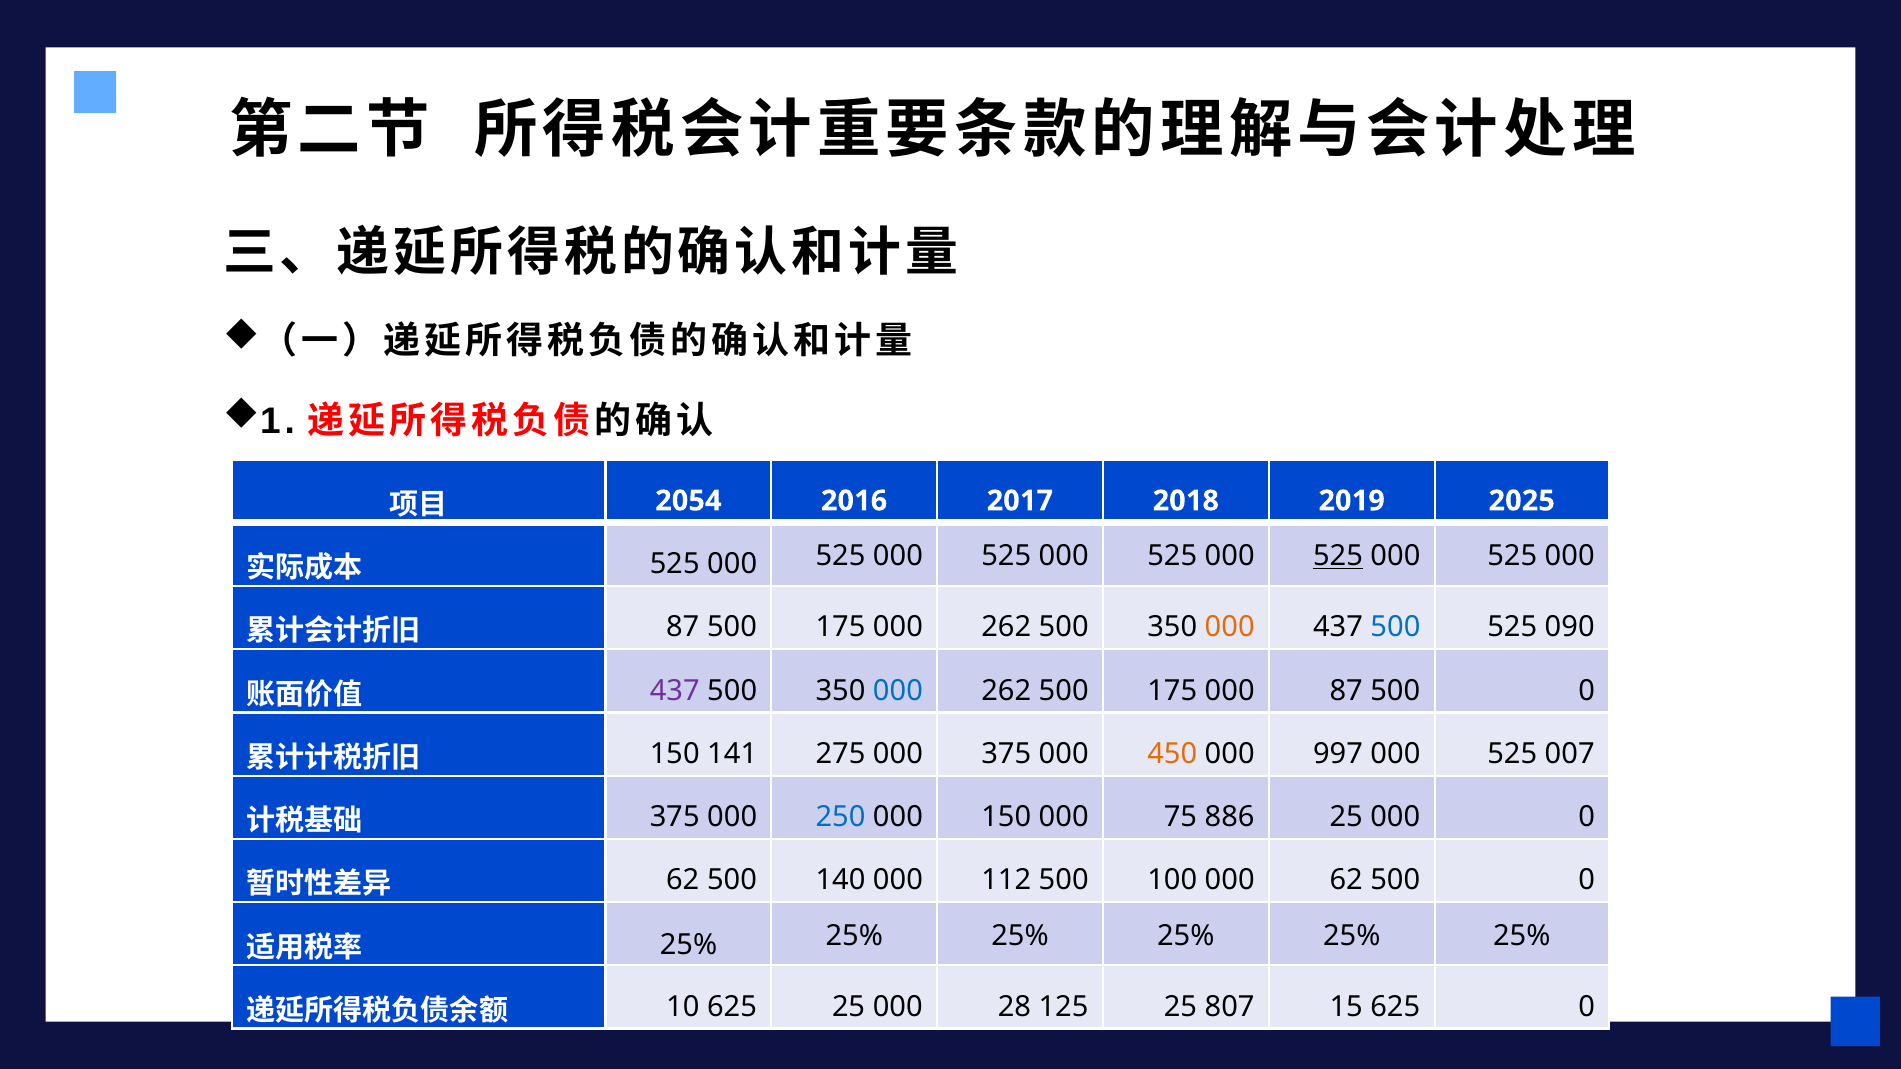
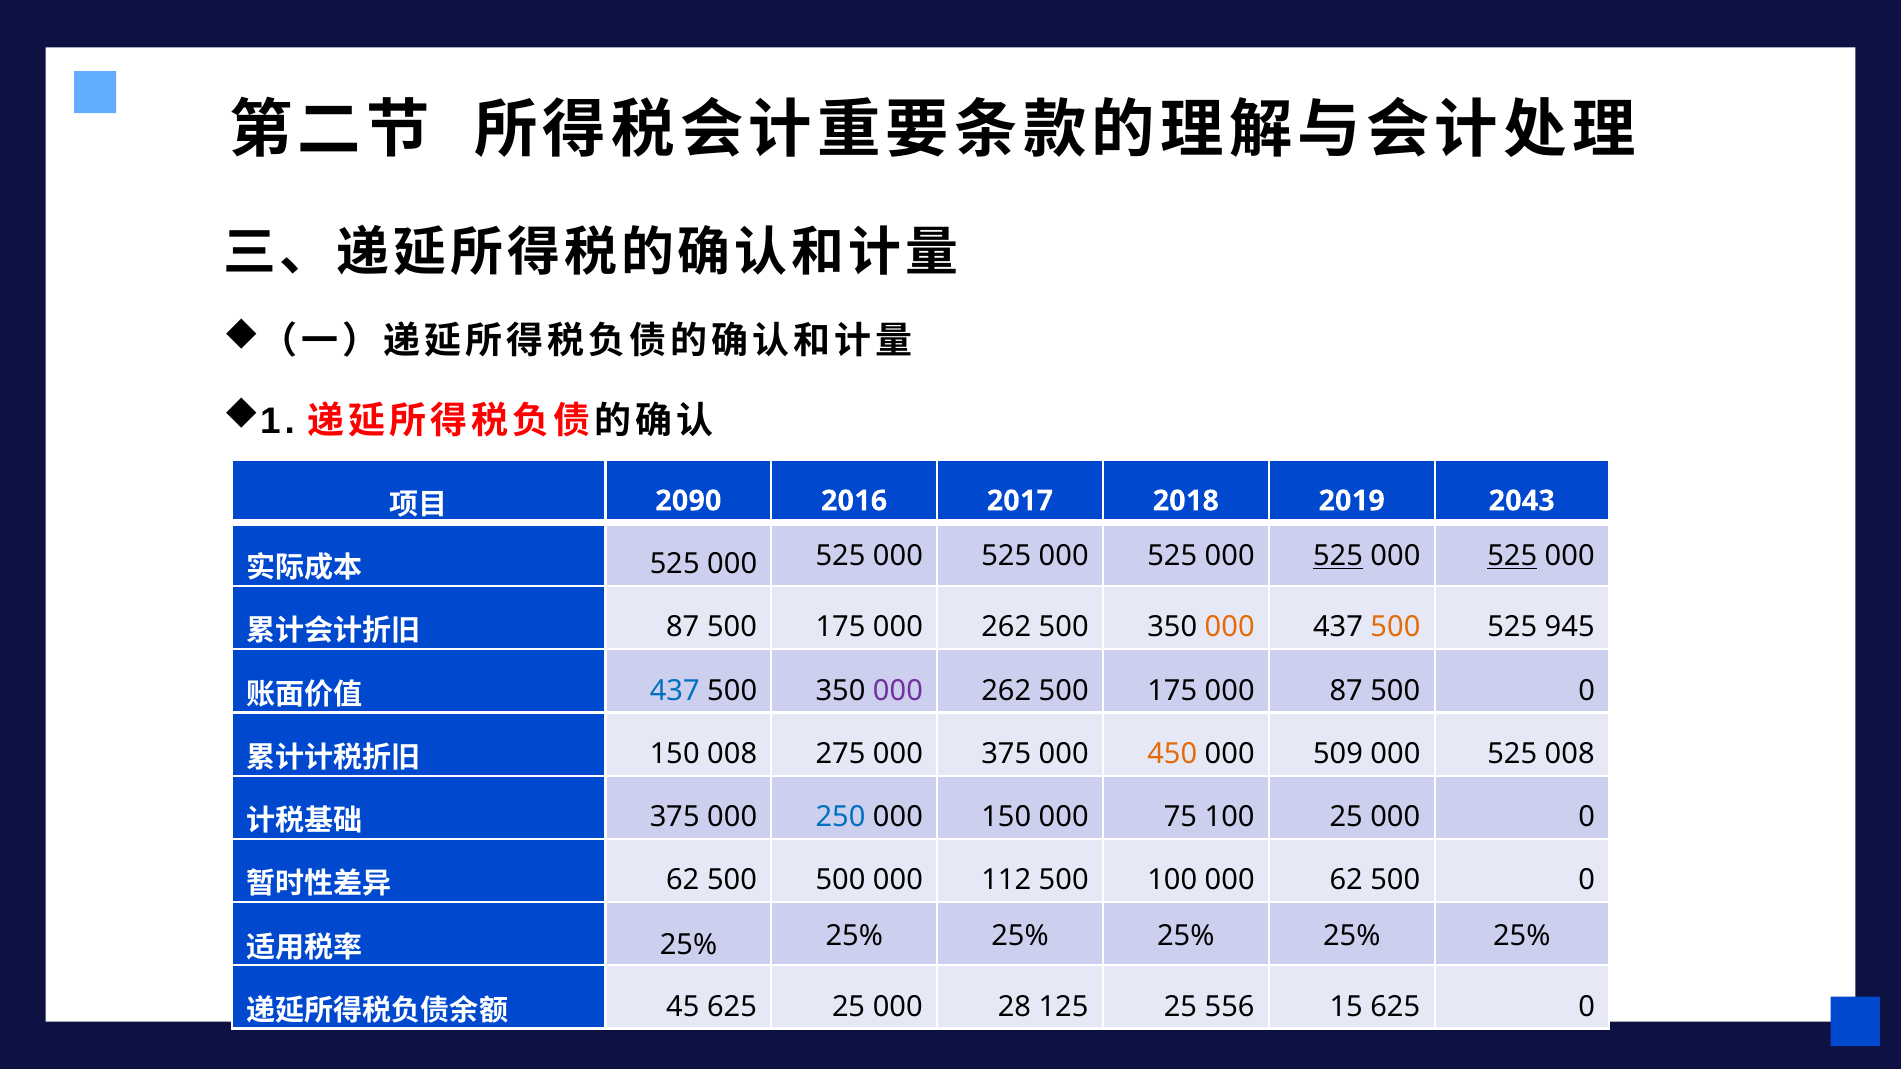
2054: 2054 -> 2090 (688, 501)
2025: 2025 -> 2043 (1522, 501)
525 underline: none -> present (1512, 556)
500 colour: blue -> orange (1395, 627)
090: 090 -> 945 (1570, 627)
437 colour: purple -> blue (675, 691)
000 colour: blue -> purple (898, 691)
150 141: 141 -> 008 (732, 754)
997: 997 -> 509 (1338, 754)
525 007: 007 -> 008 (1570, 754)
75 886: 886 -> 100 (1230, 817)
500 140: 140 -> 500 (840, 880)
10: 10 -> 45 (683, 1007)
807: 807 -> 556 (1230, 1007)
